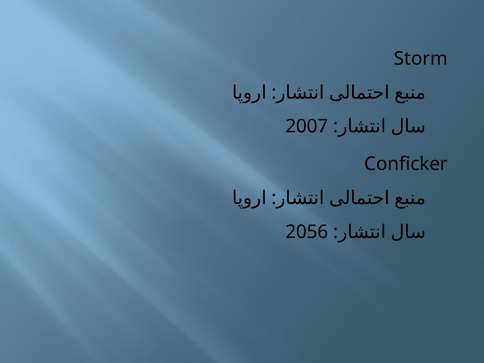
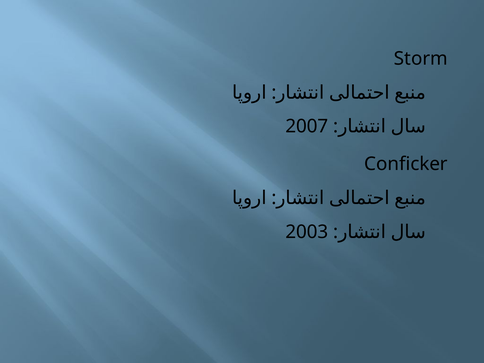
2056: 2056 -> 2003 (307, 232)
